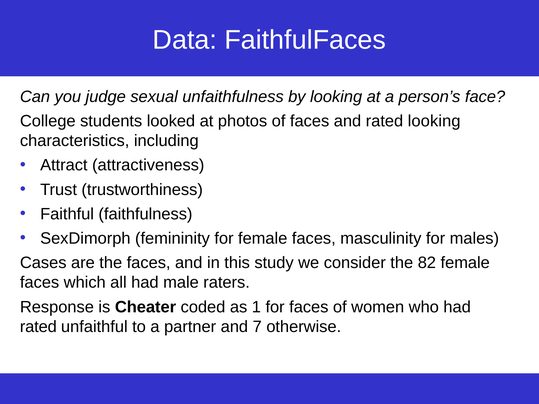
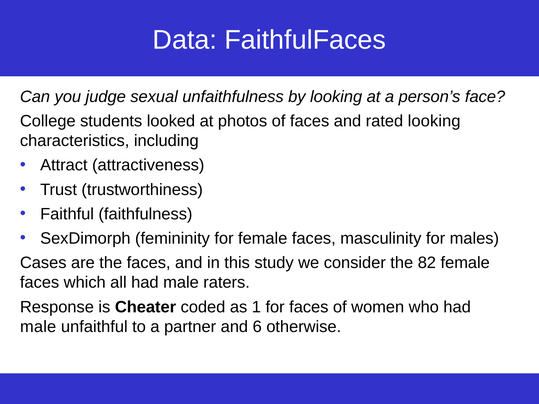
rated: rated -> male (38, 327)
7: 7 -> 6 (257, 327)
